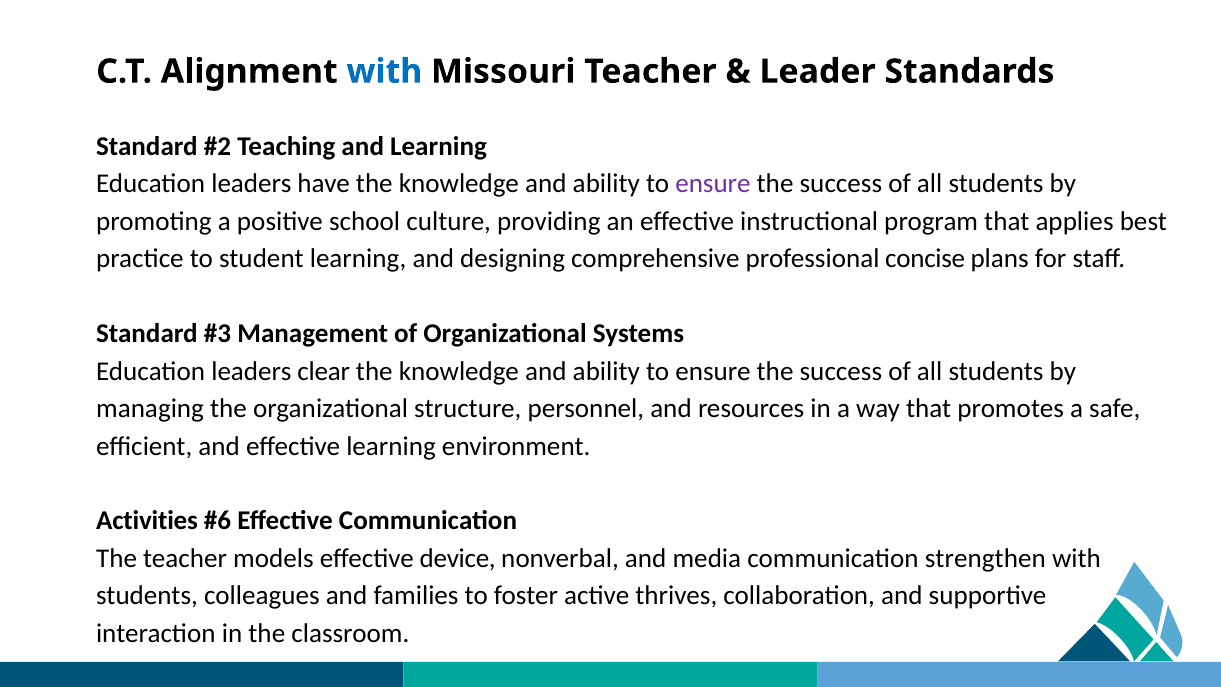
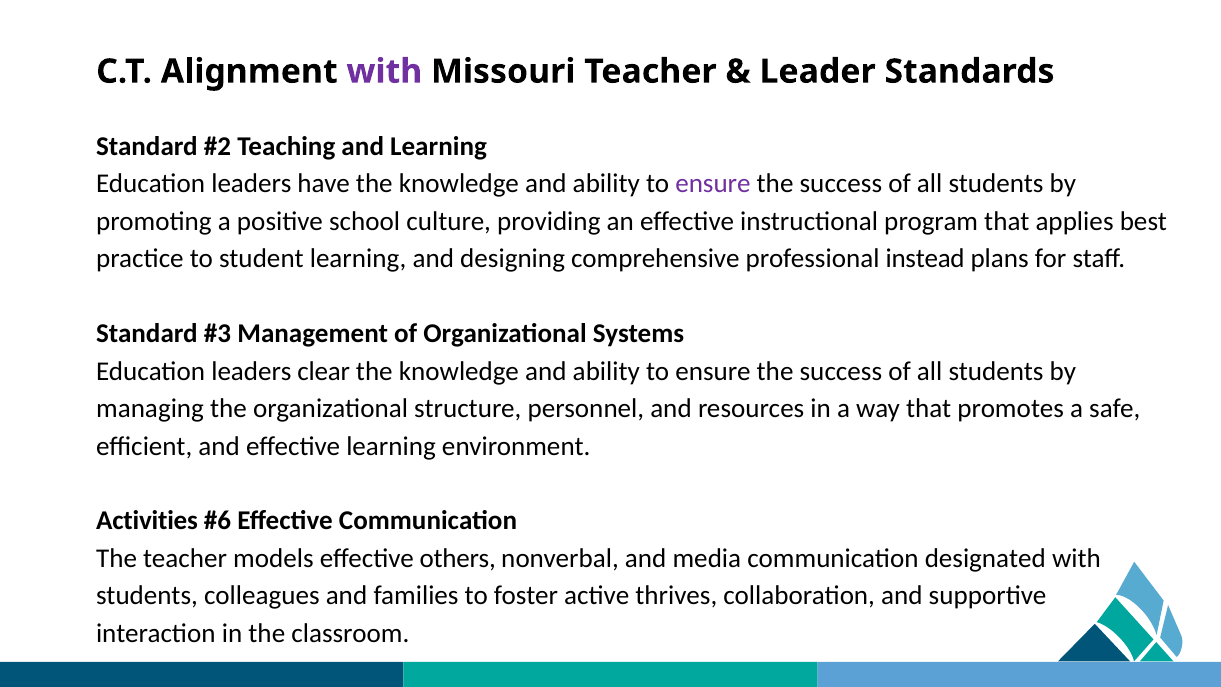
with colour: blue -> purple (384, 72)
concise: concise -> instead (925, 259)
device: device -> others (458, 558)
strengthen: strengthen -> designated (985, 558)
